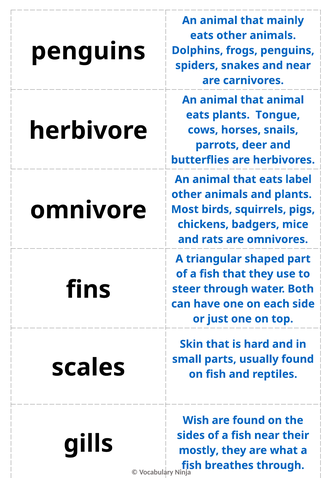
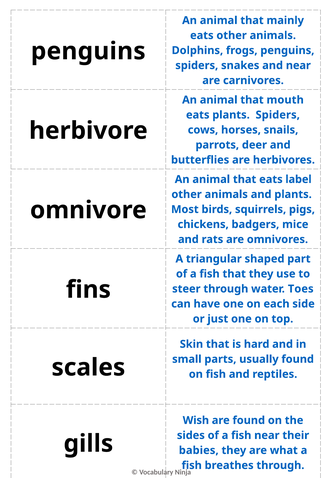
that animal: animal -> mouth (285, 100)
plants Tongue: Tongue -> Spiders (278, 115)
Both: Both -> Toes (301, 289)
mostly: mostly -> babies (199, 450)
